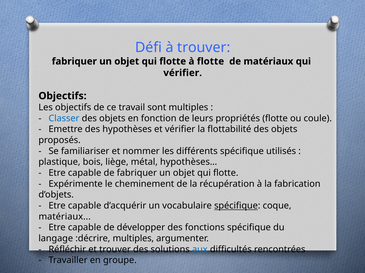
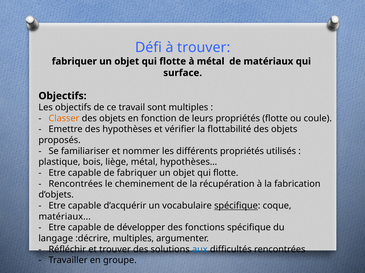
à flotte: flotte -> métal (211, 62)
vérifier: vérifier -> surface (183, 73)
Classer colour: blue -> orange (64, 119)
différents spécifique: spécifique -> propriétés (242, 151)
Expérimente: Expérimente -> Rencontrées (76, 184)
